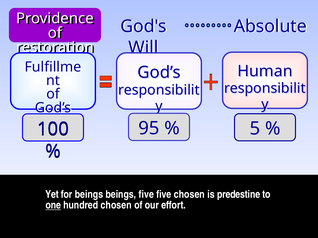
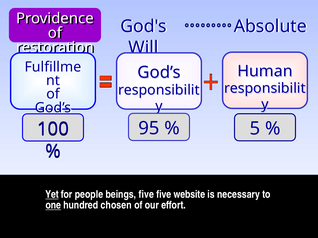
Yet underline: none -> present (52, 195)
for beings: beings -> people (89, 195)
five chosen: chosen -> website (189, 195)
predestine: predestine -> necessary (239, 195)
